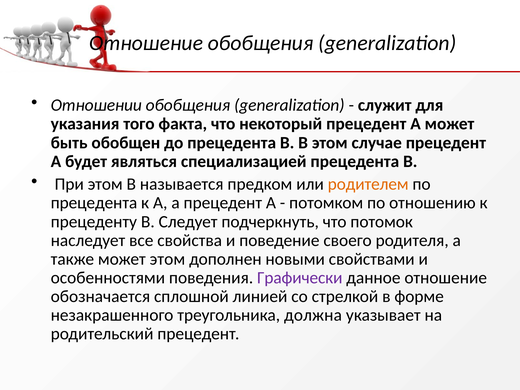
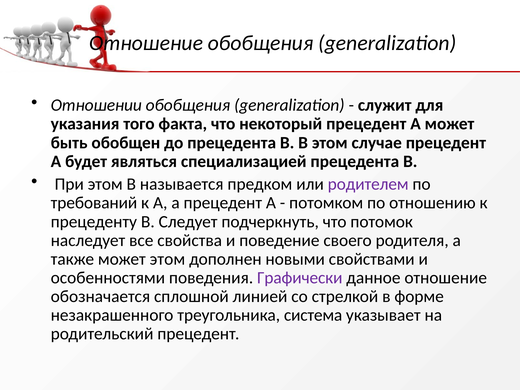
родителем colour: orange -> purple (368, 184)
прецедента: прецедента -> требований (94, 203)
должна: должна -> система (313, 315)
